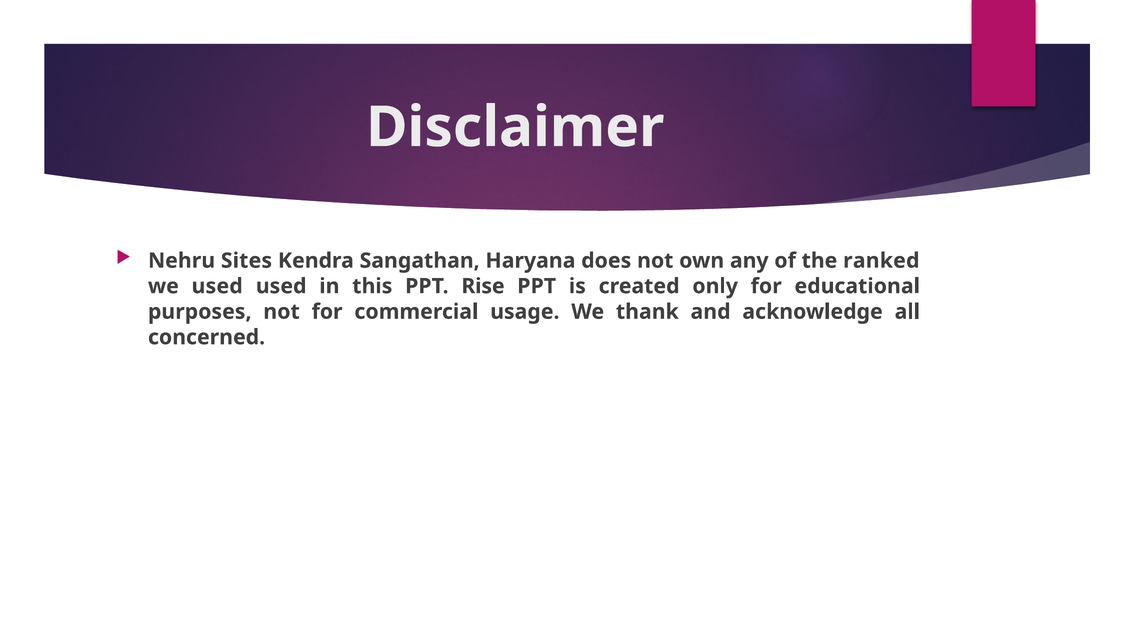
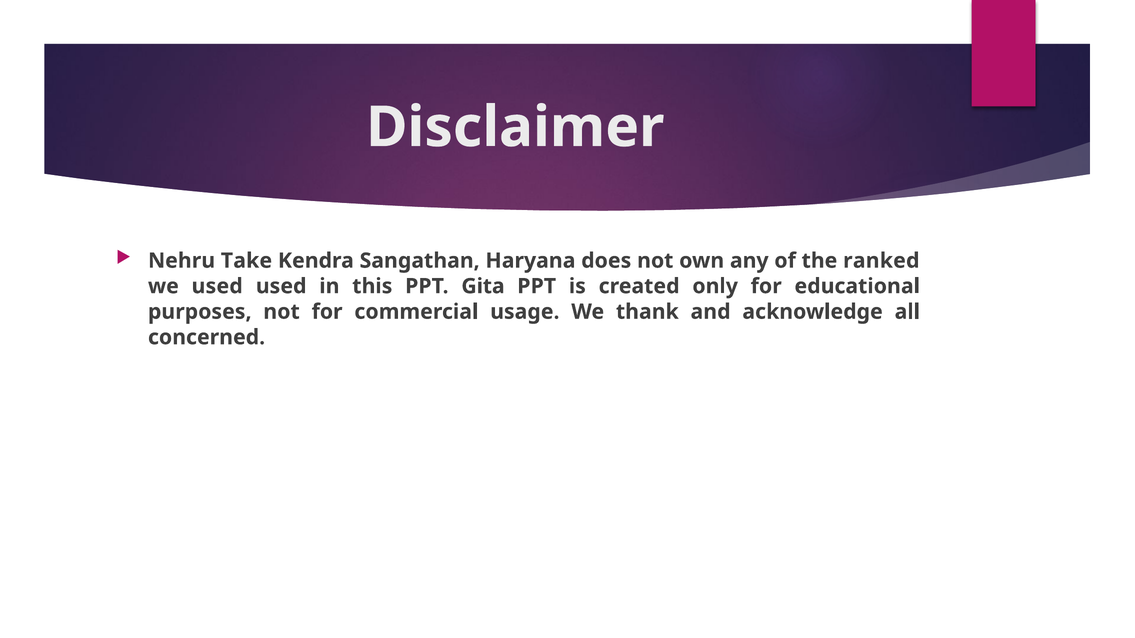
Sites: Sites -> Take (246, 261)
Rise: Rise -> Gita (483, 286)
